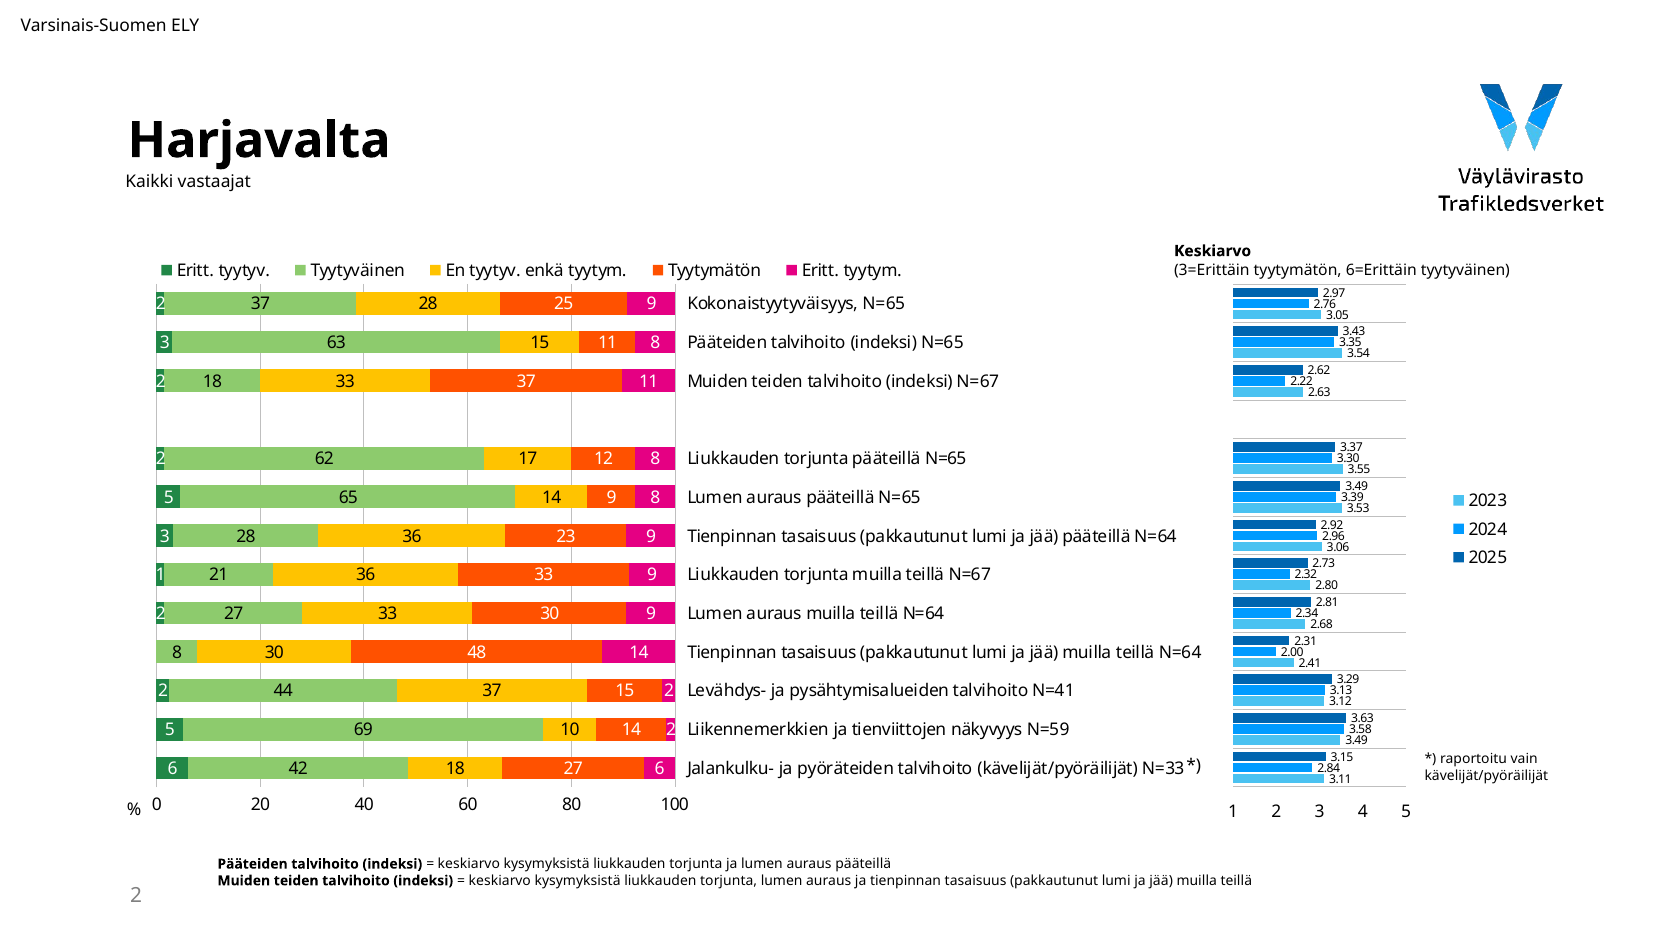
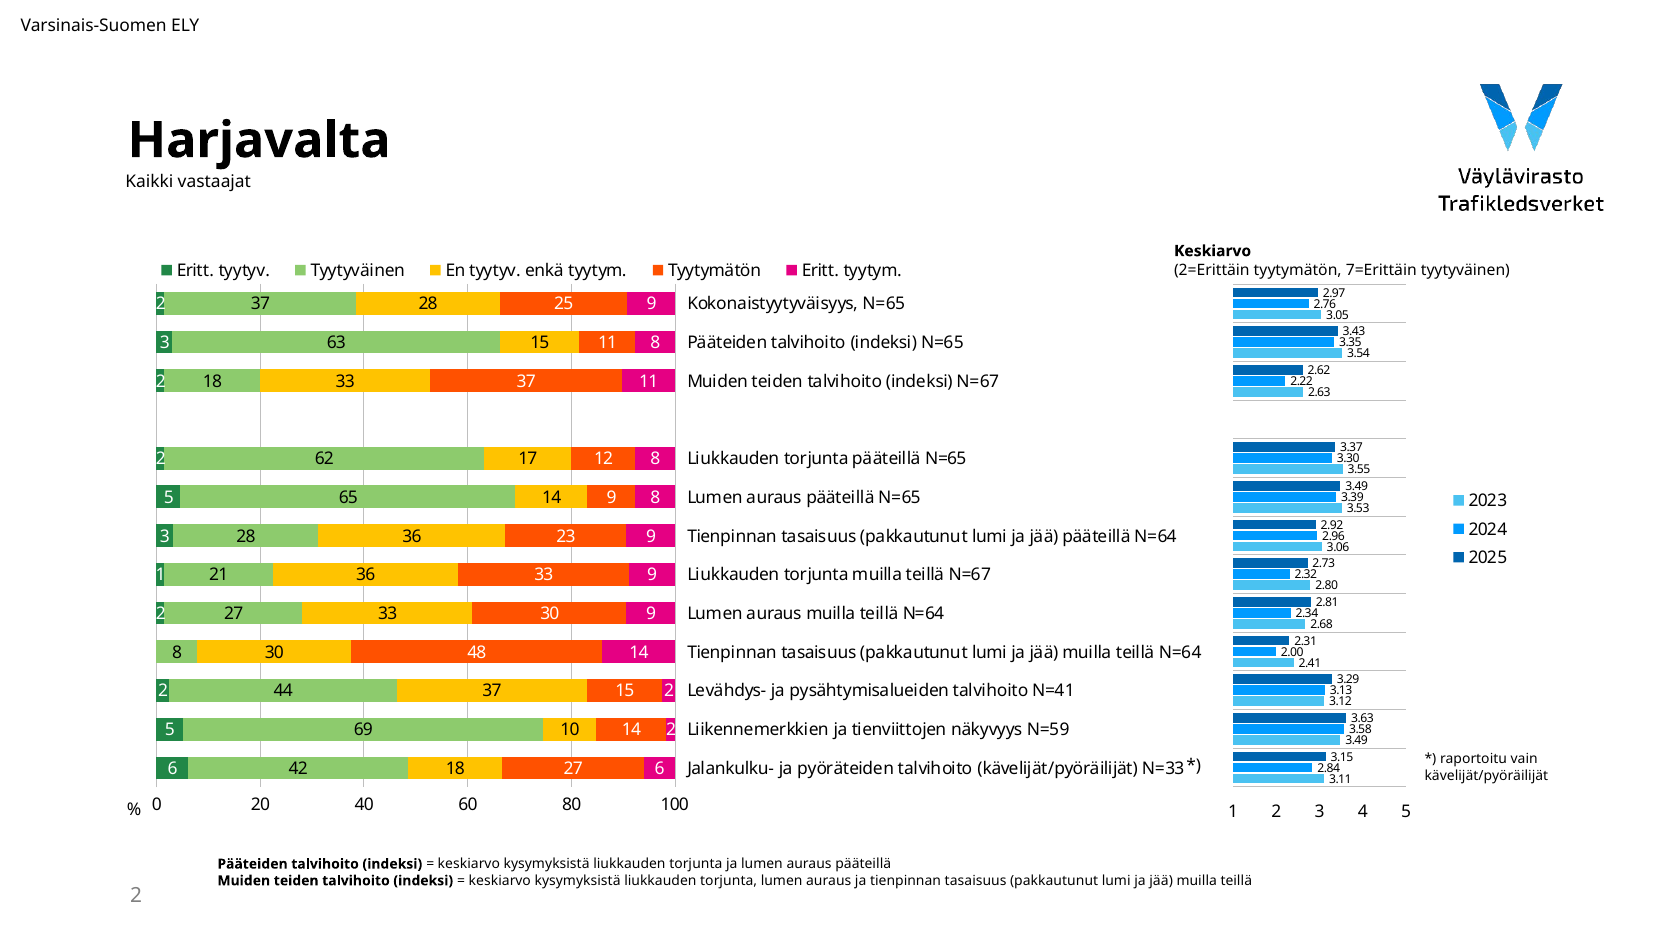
3=Erittäin: 3=Erittäin -> 2=Erittäin (1212, 270)
6=Erittäin: 6=Erittäin -> 7=Erittäin (1381, 270)
